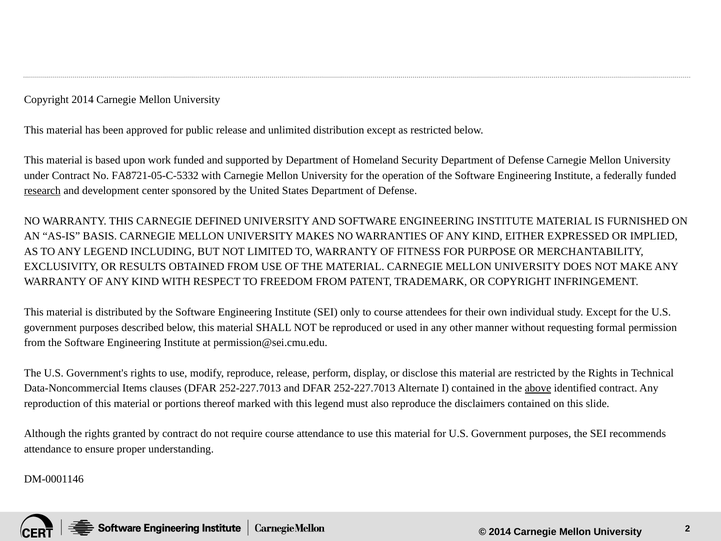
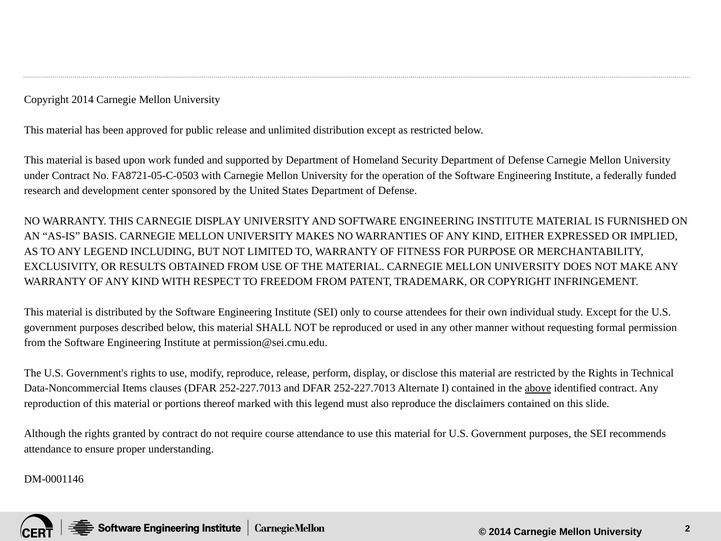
FA8721-05-C-5332: FA8721-05-C-5332 -> FA8721-05-C-0503 (155, 175)
research underline: present -> none (42, 191)
CARNEGIE DEFINED: DEFINED -> DISPLAY (218, 221)
